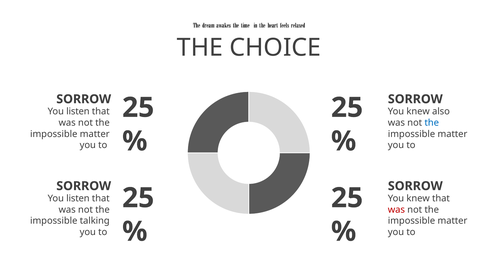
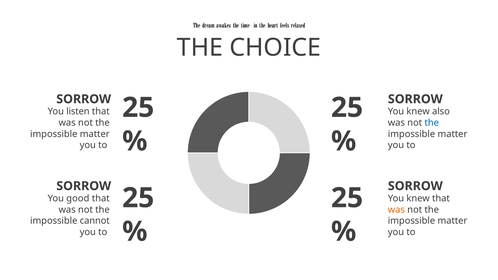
listen: listen -> good (78, 199)
was colour: red -> orange (396, 210)
talking: talking -> cannot (95, 221)
